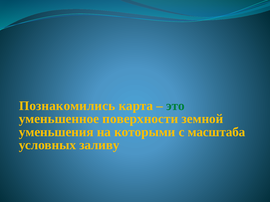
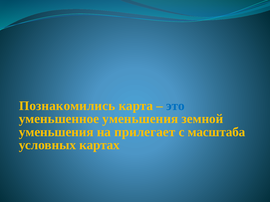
это colour: green -> blue (175, 106)
уменьшенное поверхности: поверхности -> уменьшения (140, 119)
которыми: которыми -> прилегает (145, 132)
заливу: заливу -> картах (99, 145)
